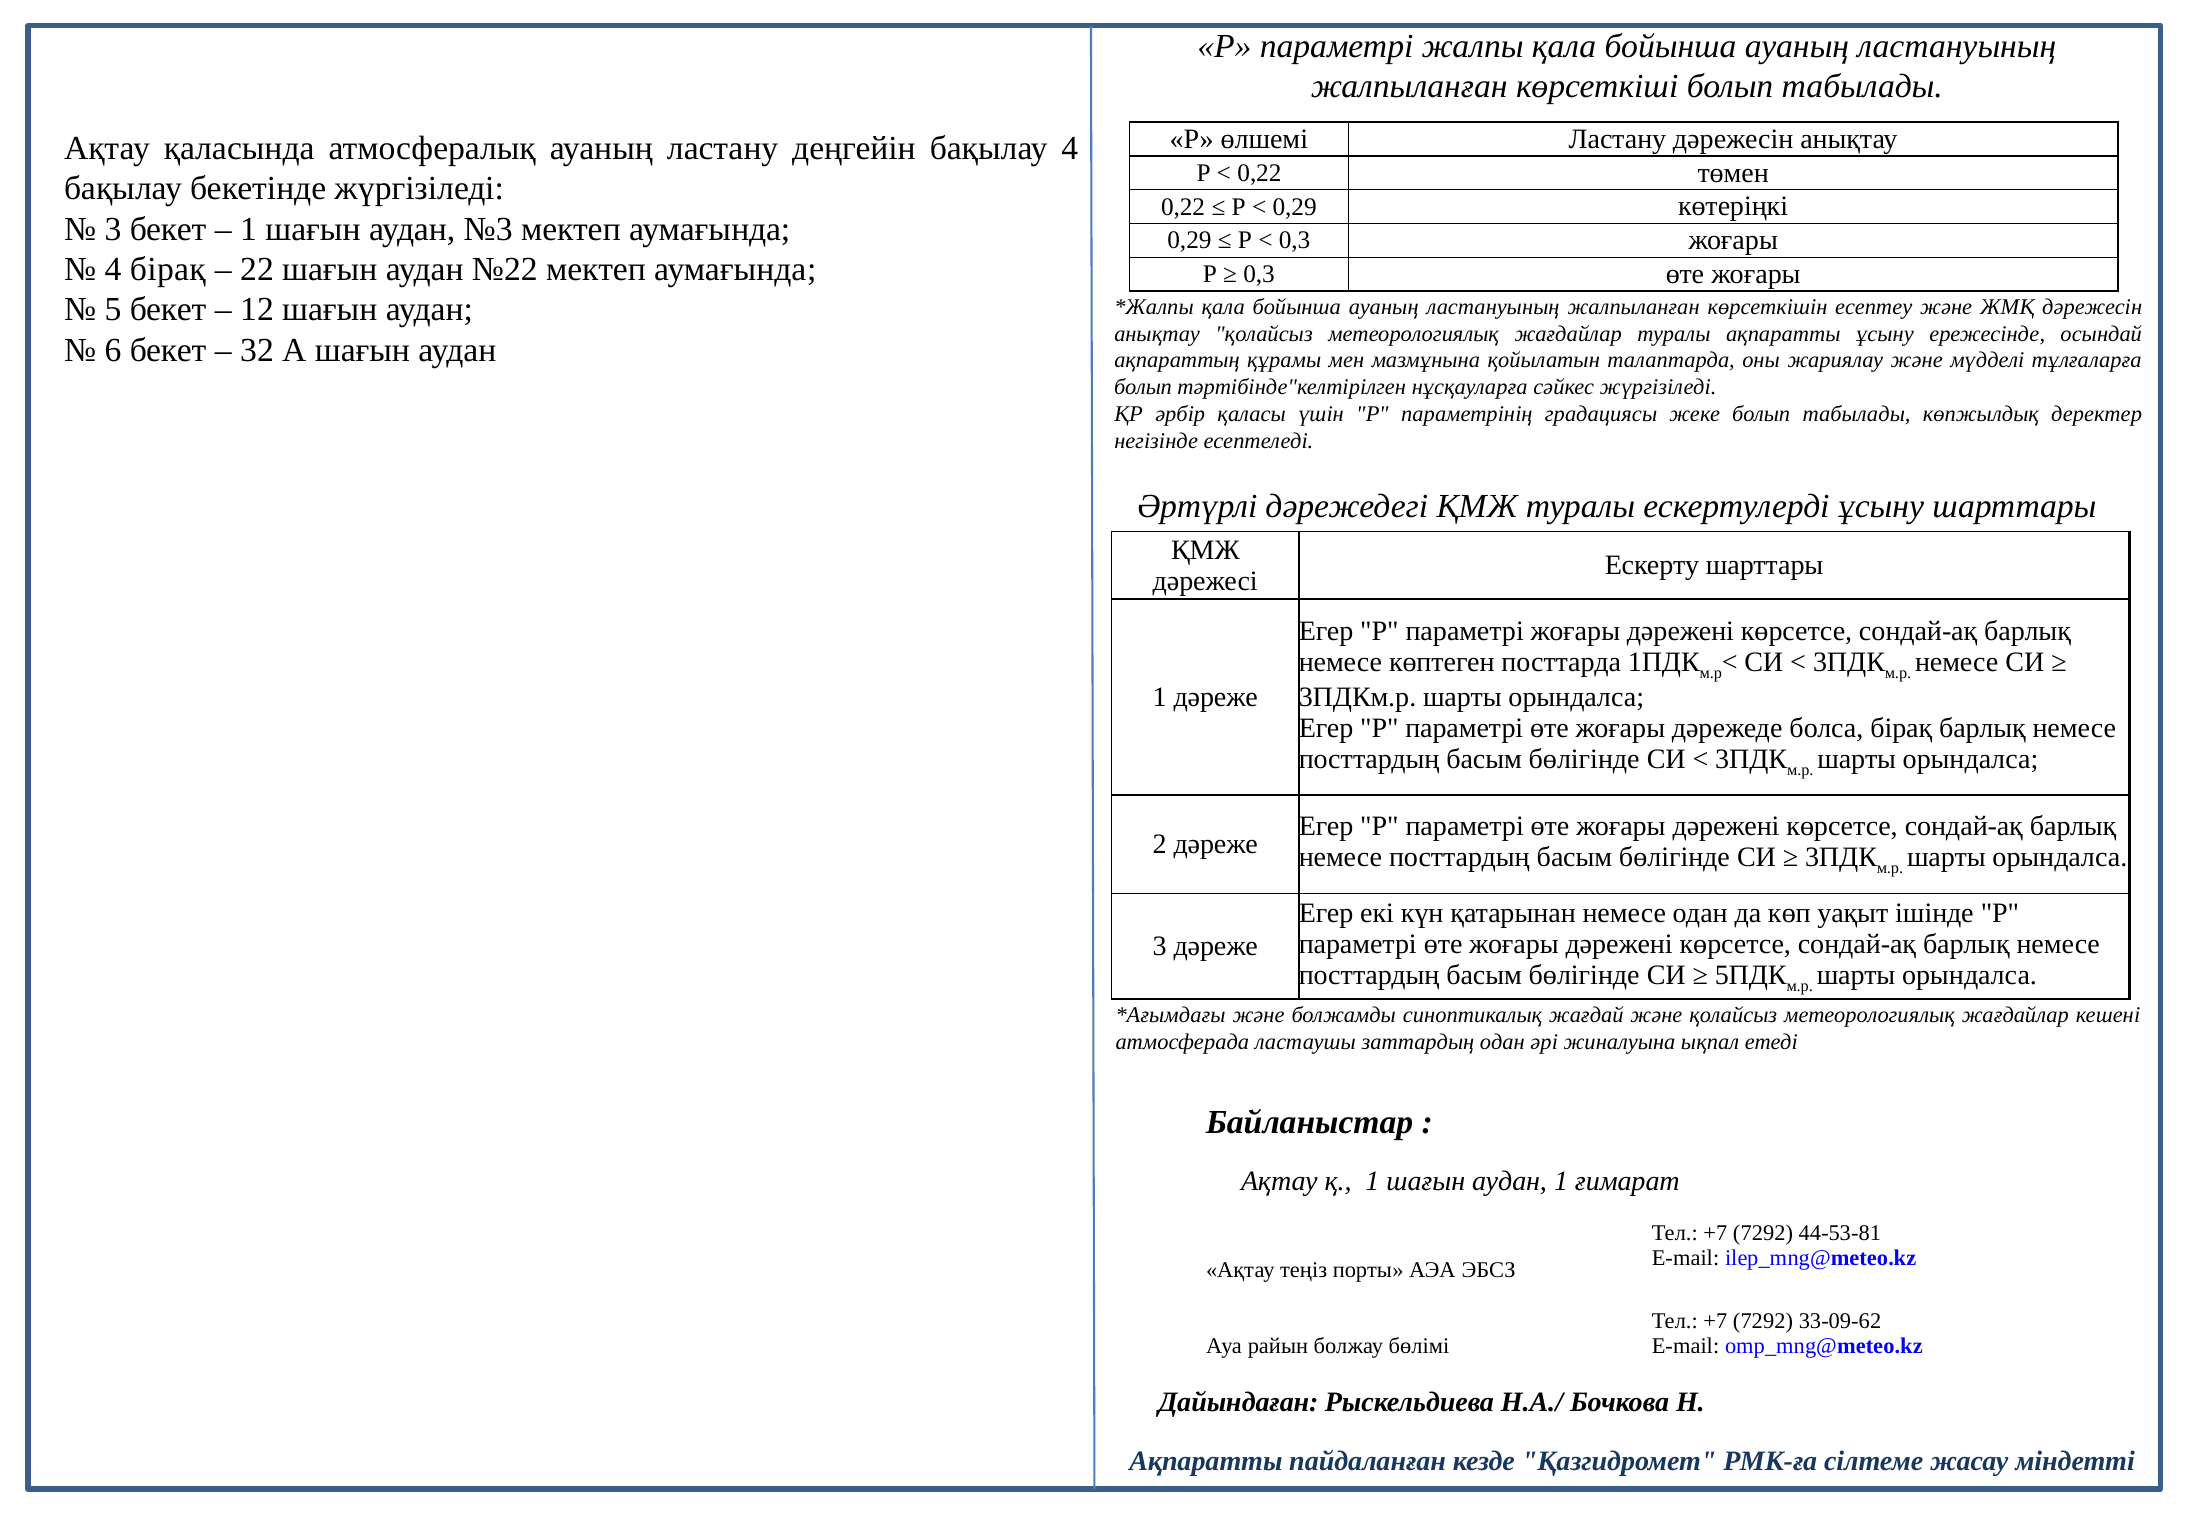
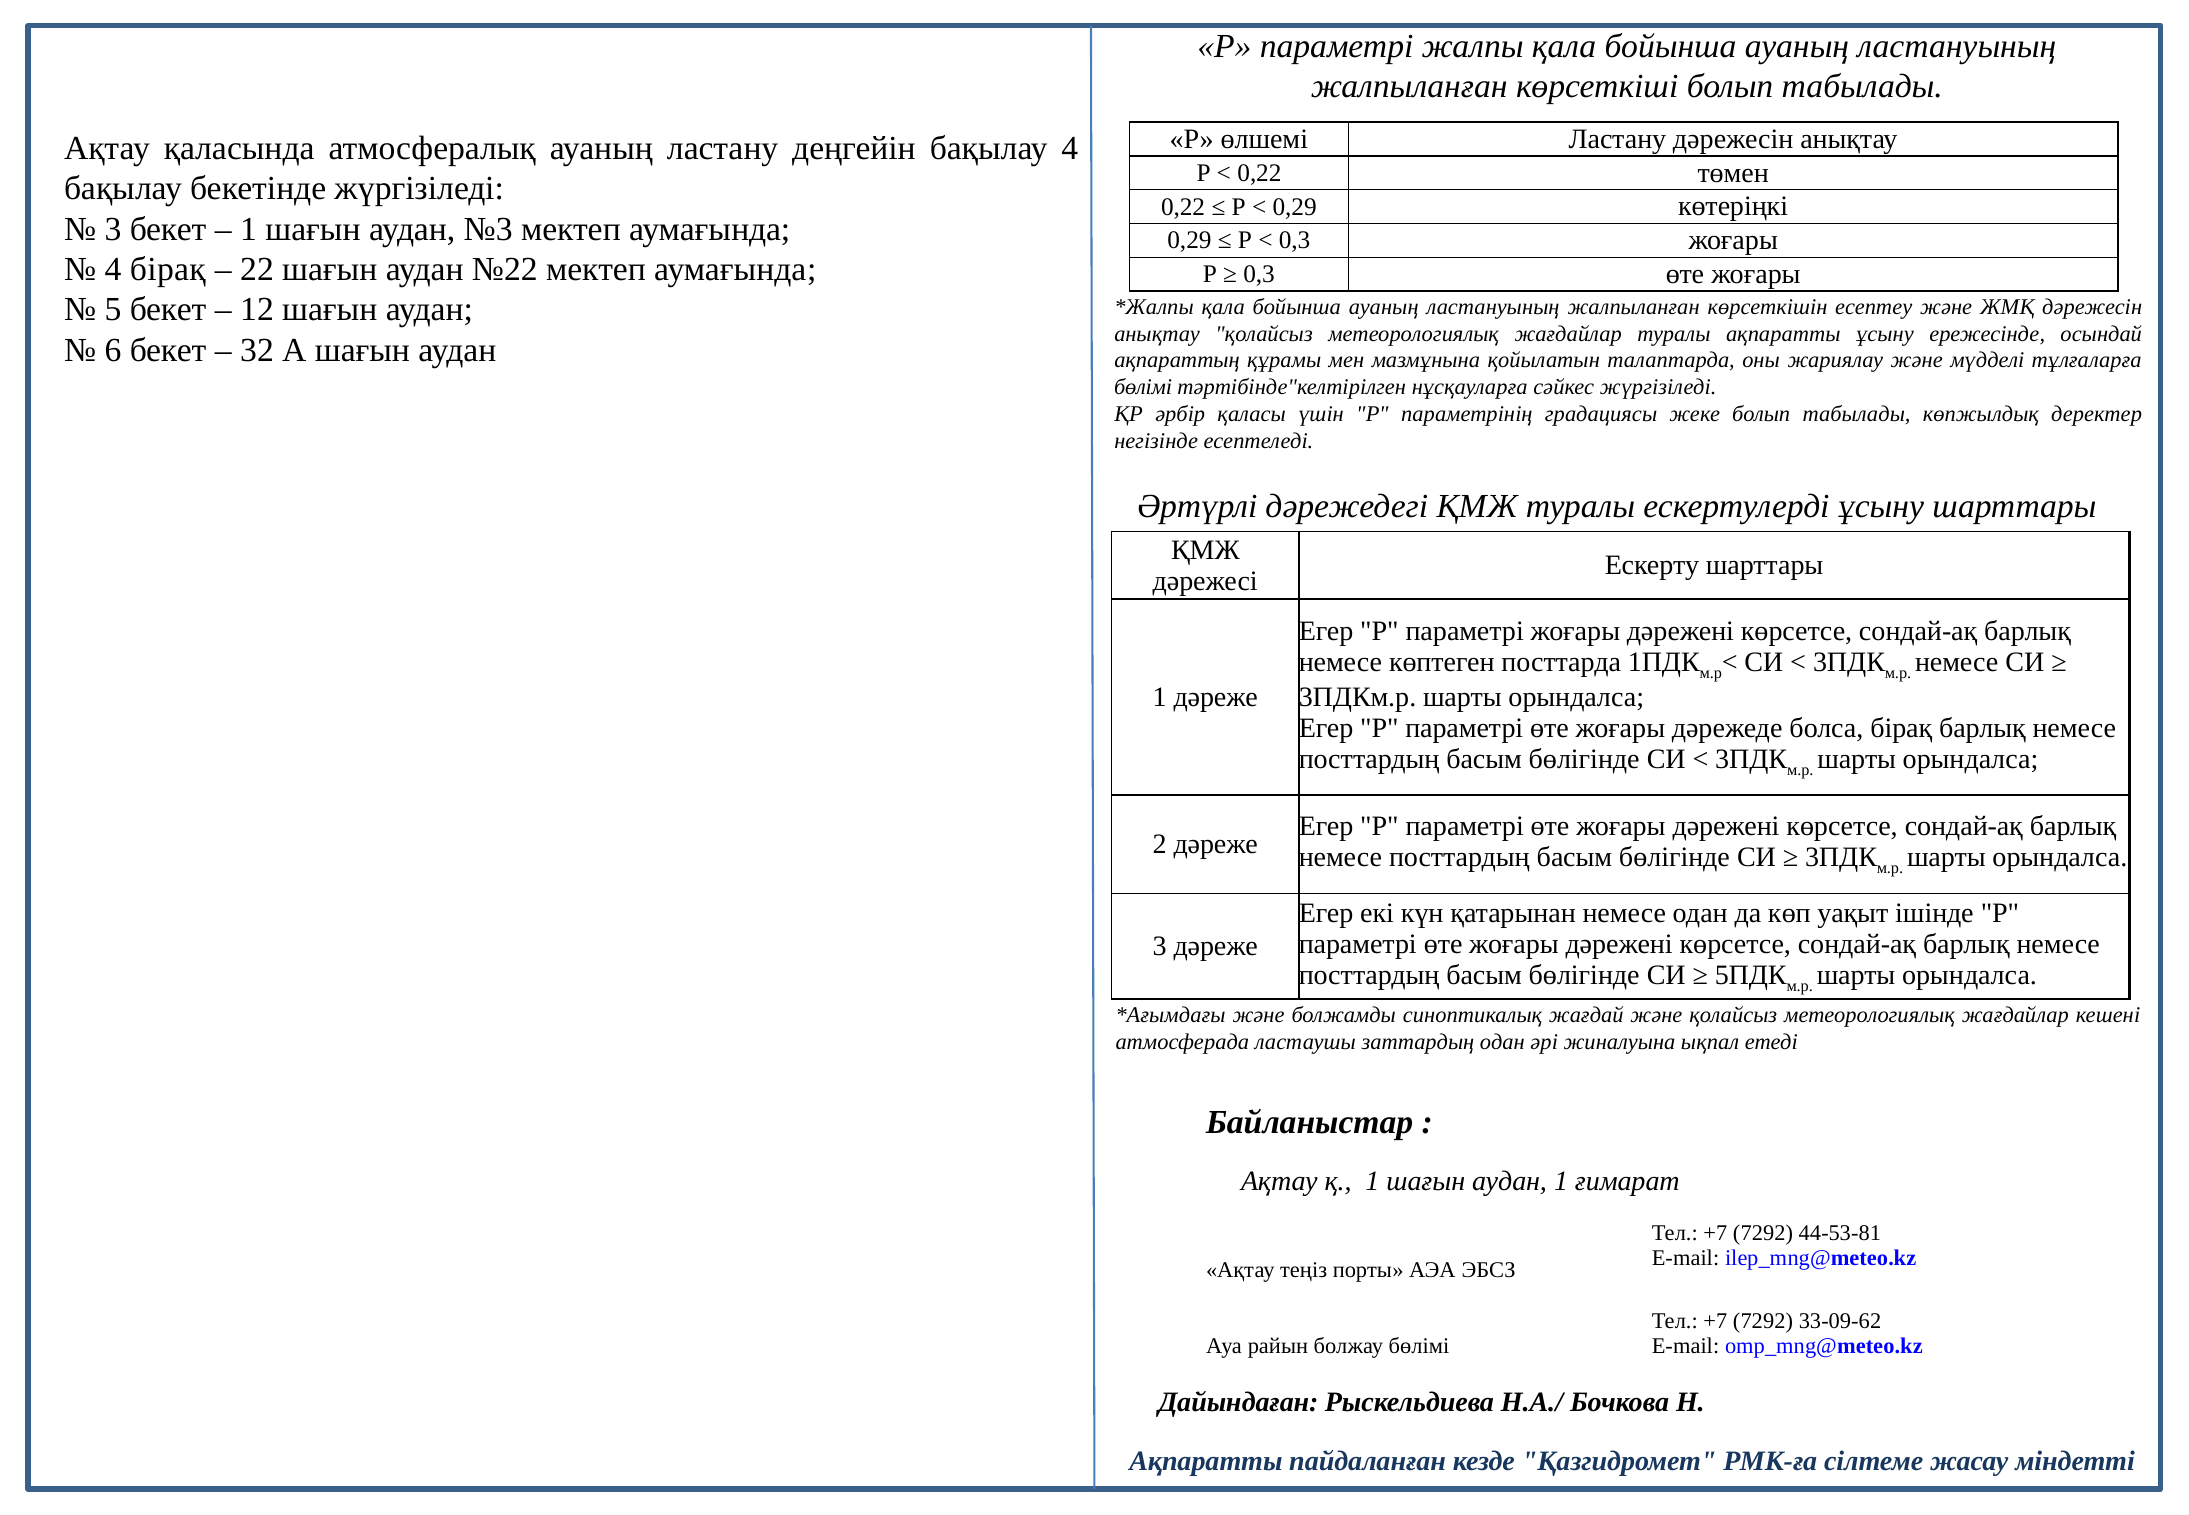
болып: болып -> бөлімі (1143, 388)
